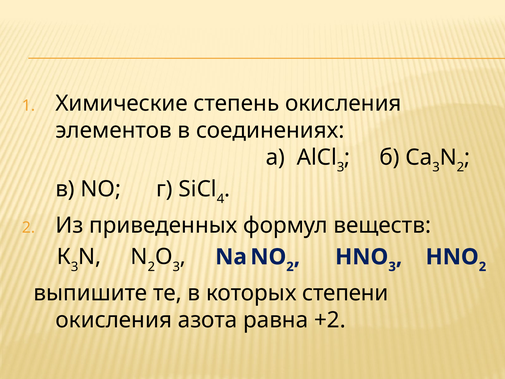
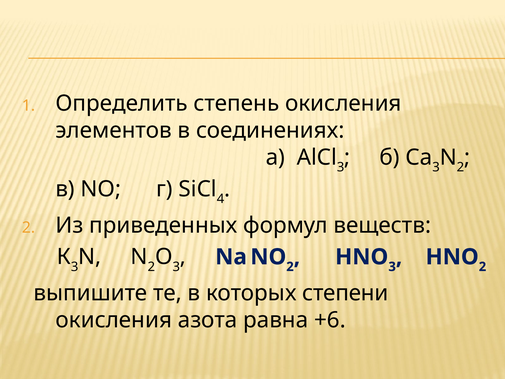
Химические: Химические -> Определить (122, 103)
+2: +2 -> +6 (330, 320)
